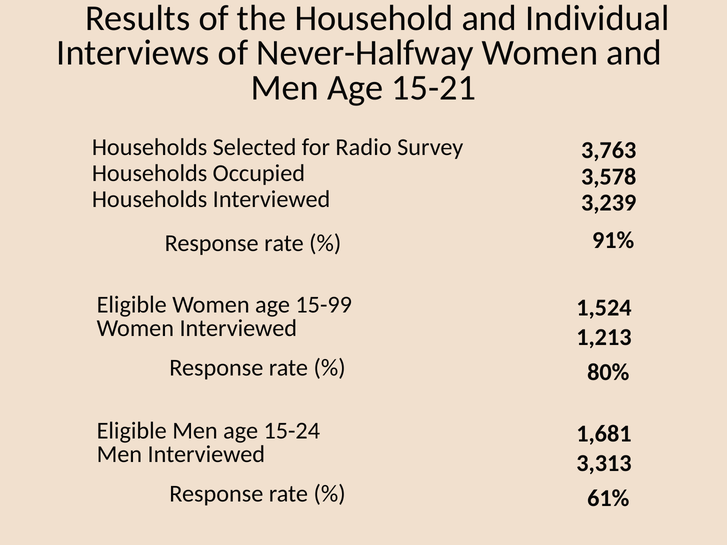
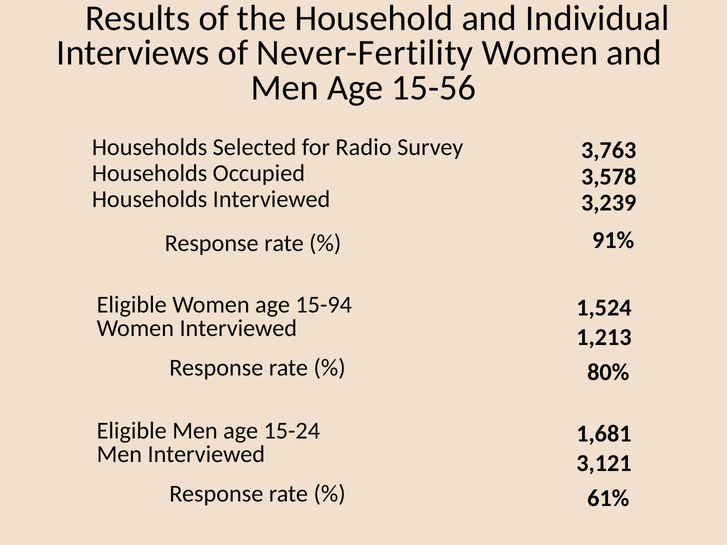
Never-Halfway: Never-Halfway -> Never-Fertility (365, 53)
15-21: 15-21 -> 15-56 (434, 88)
15-99: 15-99 -> 15-94 (324, 305)
3,313: 3,313 -> 3,121 (604, 463)
